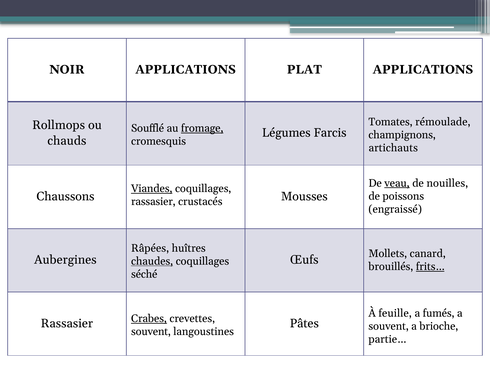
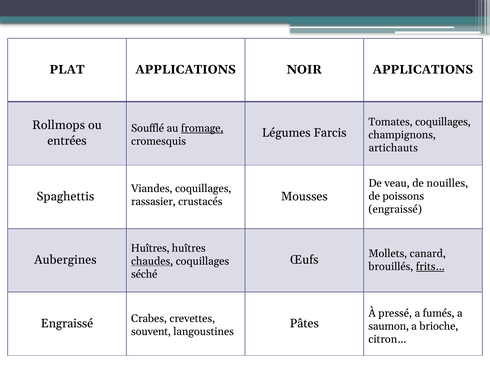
NOIR: NOIR -> PLAT (67, 70)
PLAT: PLAT -> NOIR (304, 70)
Tomates rémoulade: rémoulade -> coquillages (443, 122)
chauds: chauds -> entrées (67, 141)
veau underline: present -> none (397, 183)
Viandes underline: present -> none (152, 189)
Chaussons: Chaussons -> Spaghettis (65, 197)
Râpées: Râpées -> Huîtres (150, 248)
feuille: feuille -> pressé (395, 314)
Crabes underline: present -> none (149, 319)
Rassasier: Rassasier -> Engraissé (67, 324)
souvent: souvent -> saumon (389, 327)
partie…: partie… -> citron… (387, 340)
